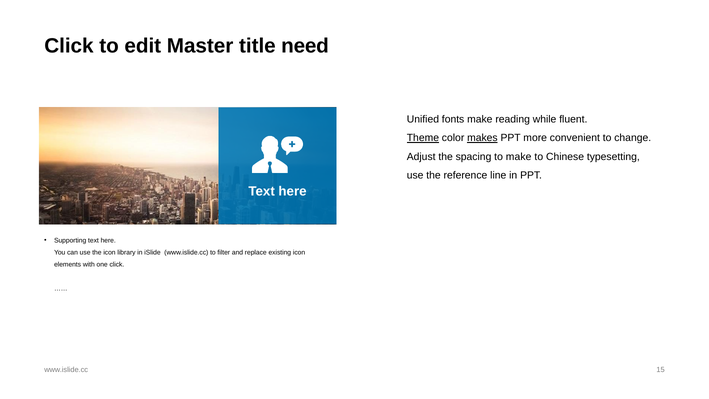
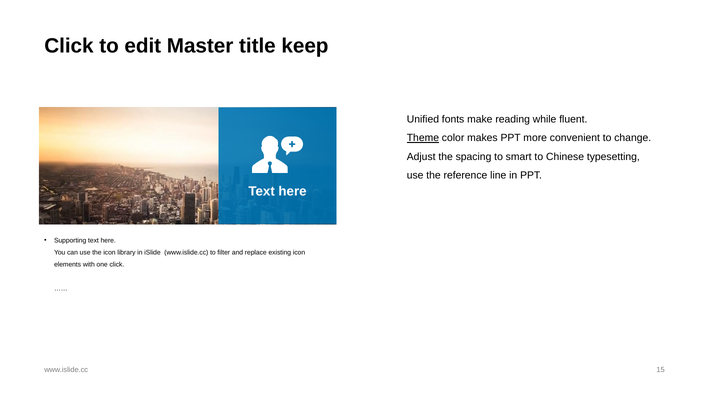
need: need -> keep (305, 46)
makes underline: present -> none (482, 138)
to make: make -> smart (519, 157)
